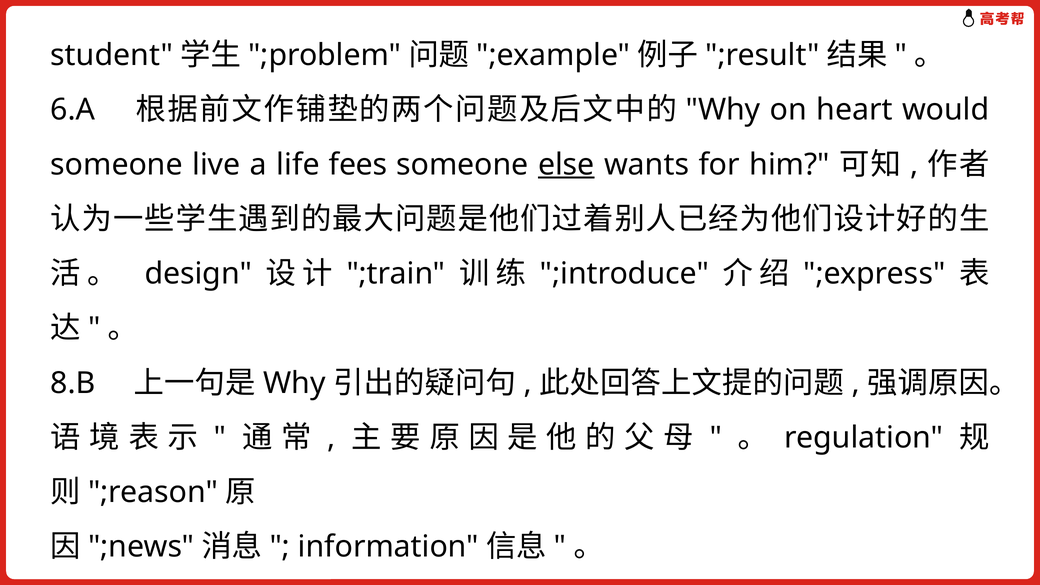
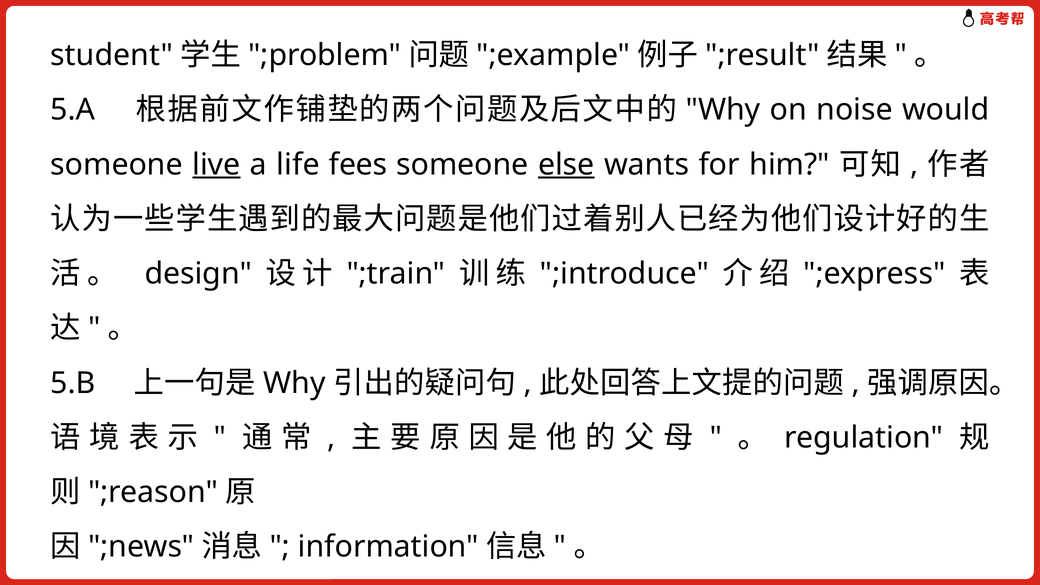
6.A: 6.A -> 5.A (73, 110)
heart: heart -> noise (855, 110)
live underline: none -> present (216, 165)
8.B: 8.B -> 5.B (73, 383)
